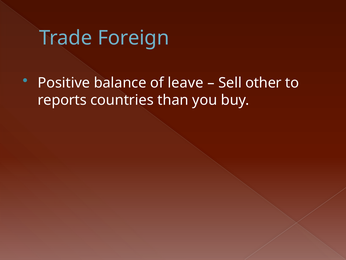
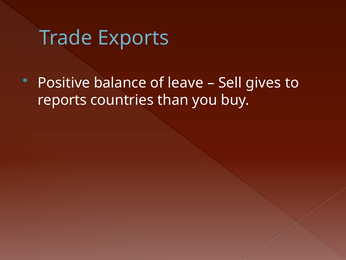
Foreign: Foreign -> Exports (133, 38)
other: other -> gives (263, 83)
